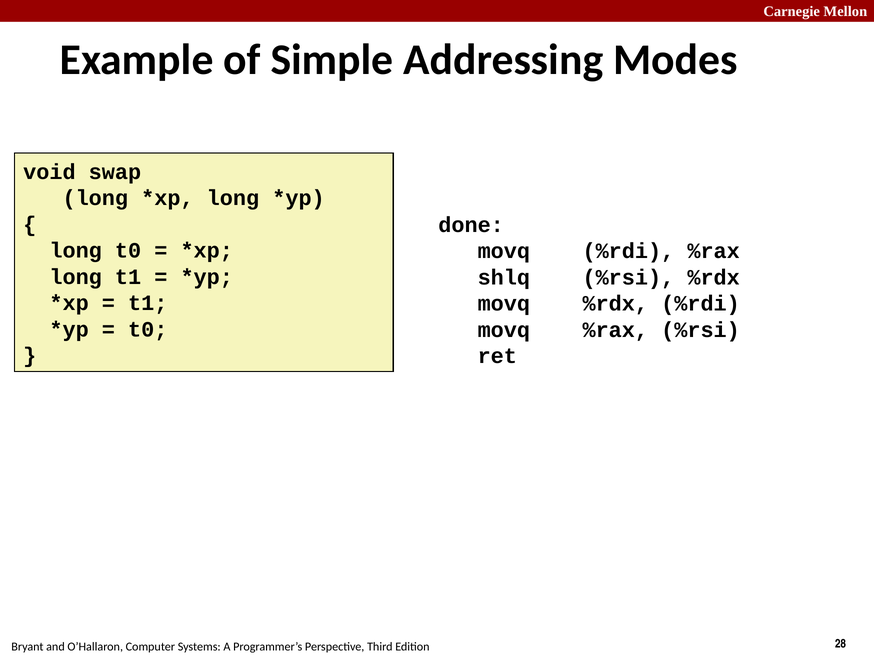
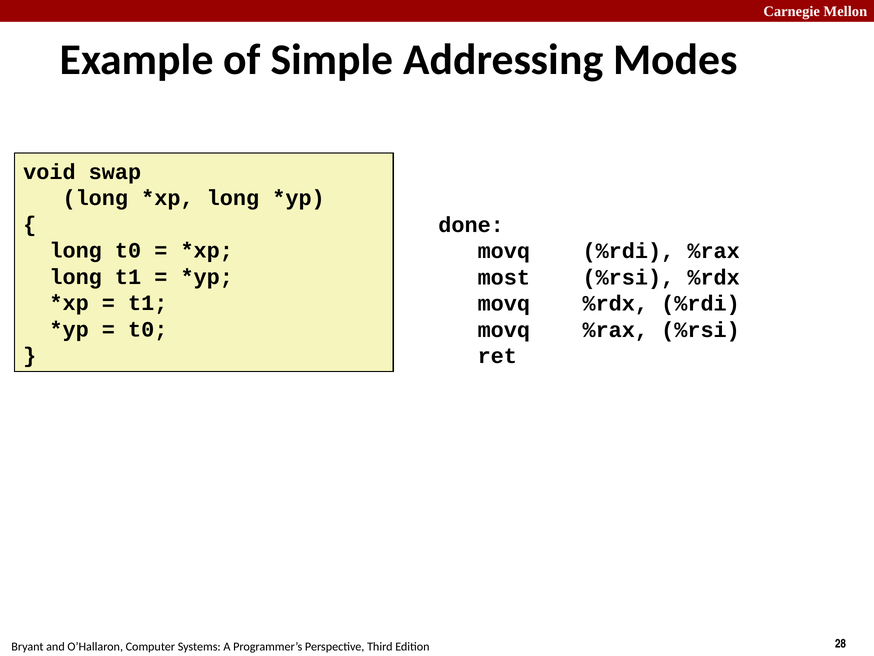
shlq: shlq -> most (504, 277)
